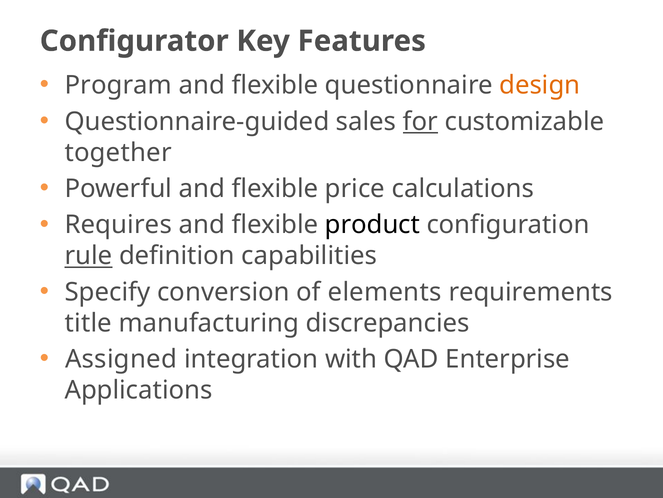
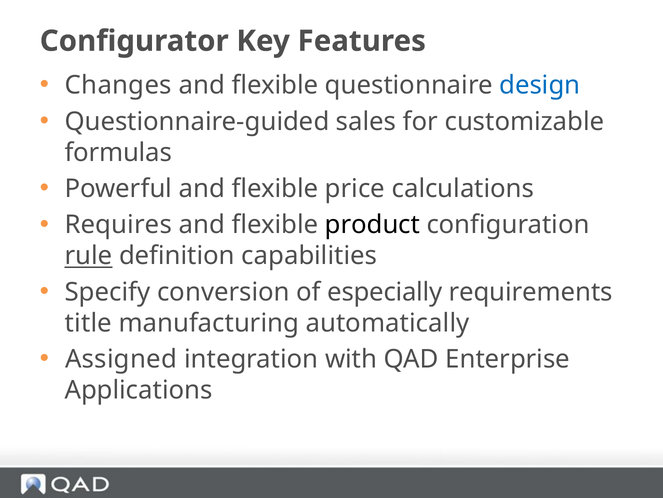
Program: Program -> Changes (118, 85)
design colour: orange -> blue (540, 85)
for underline: present -> none (421, 121)
together: together -> formulas (118, 152)
elements: elements -> especially (385, 292)
discrepancies: discrepancies -> automatically (388, 323)
